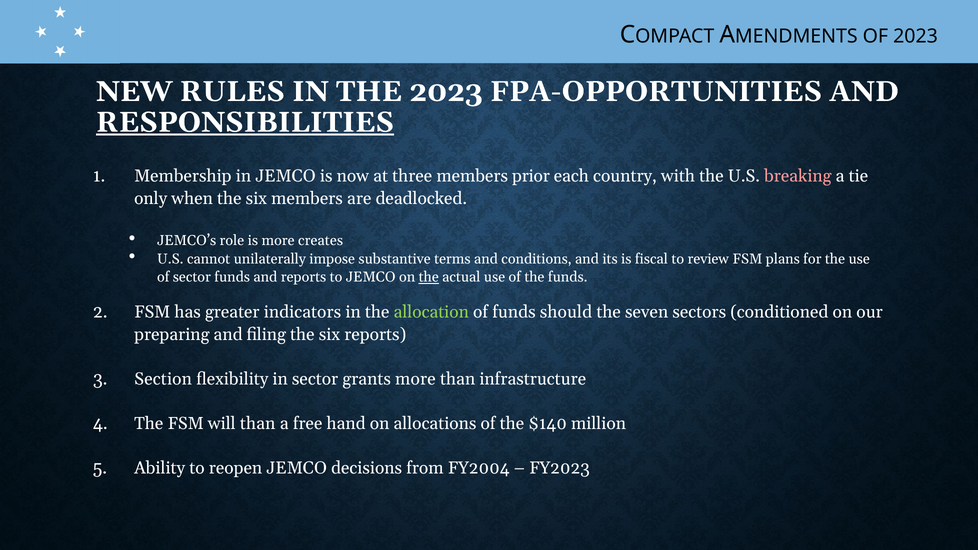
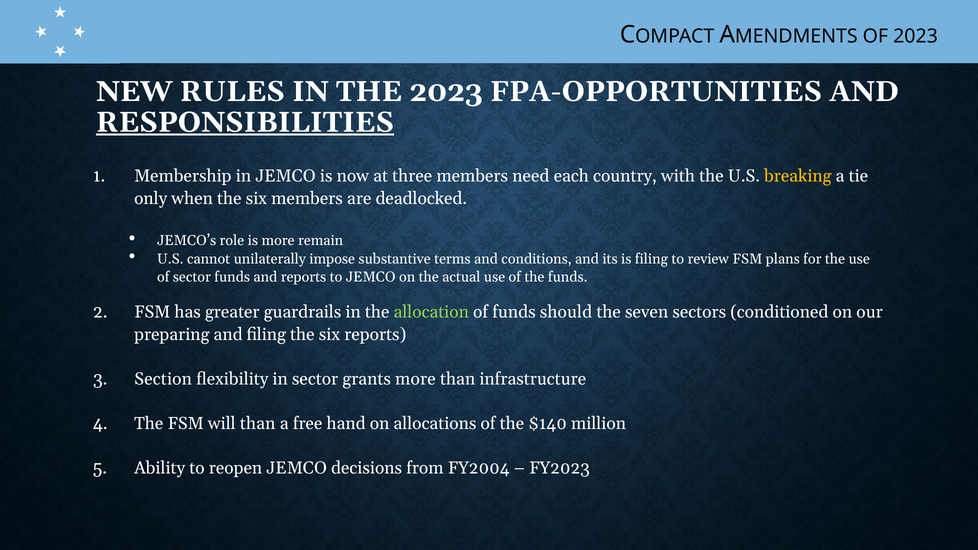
prior: prior -> need (531, 176)
breaking colour: pink -> yellow (798, 176)
creates: creates -> remain (321, 241)
is fiscal: fiscal -> filing (651, 259)
the underline: present -> none (429, 277)
indicators: indicators -> guardrails (303, 312)
